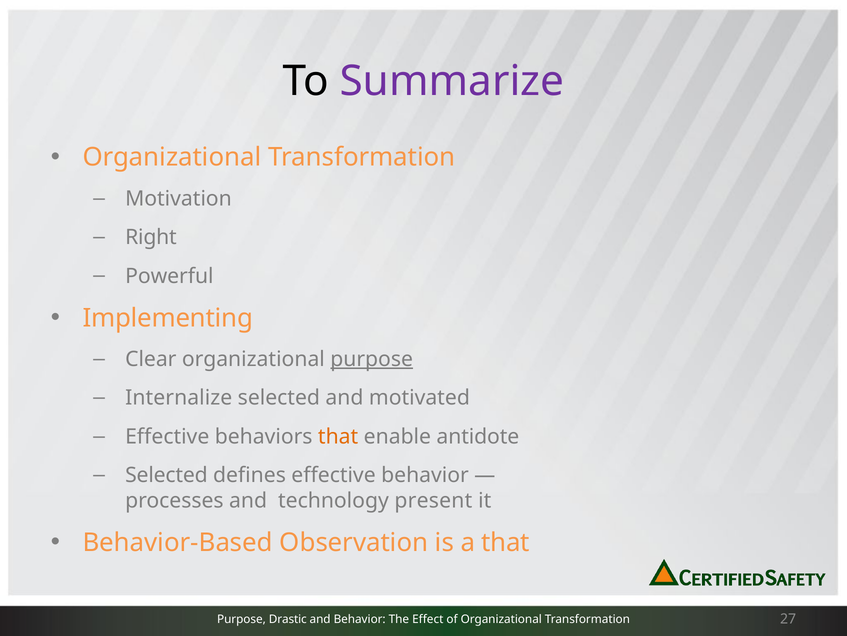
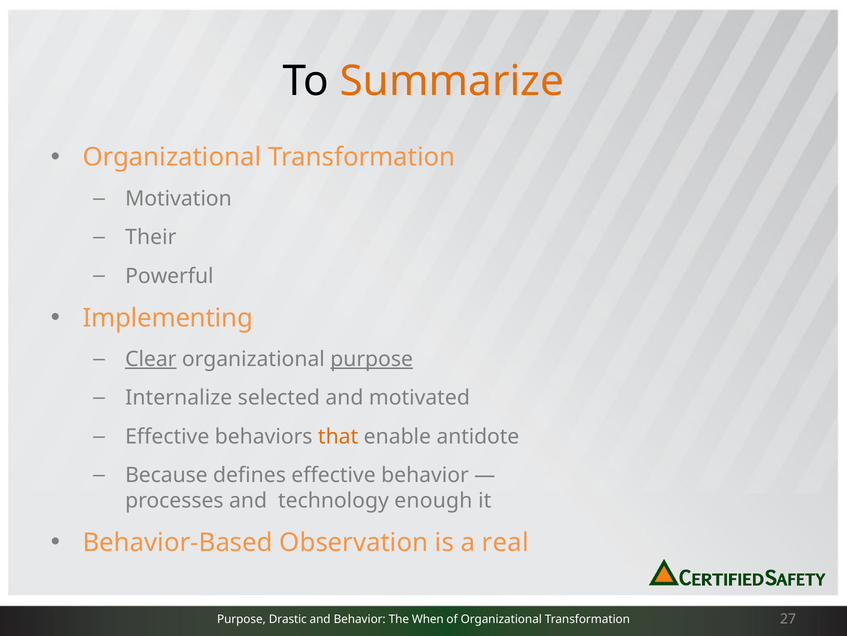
Summarize colour: purple -> orange (452, 81)
Right: Right -> Their (151, 237)
Clear underline: none -> present (151, 359)
Selected: Selected -> Because (166, 475)
present: present -> enough (433, 500)
a that: that -> real (505, 542)
Effect: Effect -> When (428, 619)
